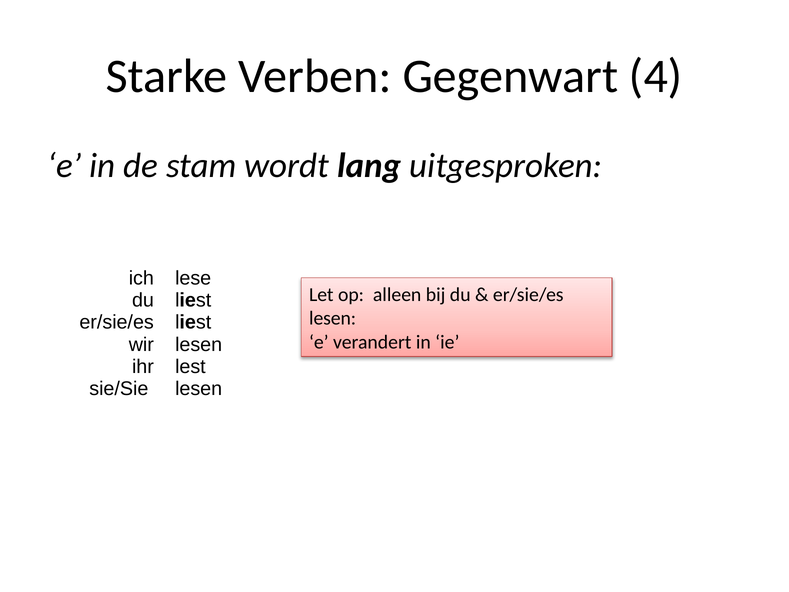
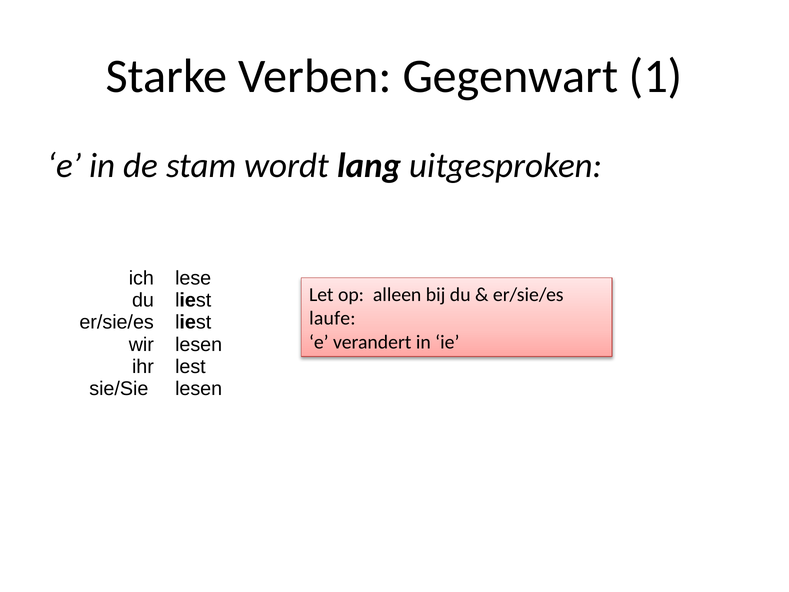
4: 4 -> 1 (656, 76)
lesen: lesen -> laufe (332, 318)
